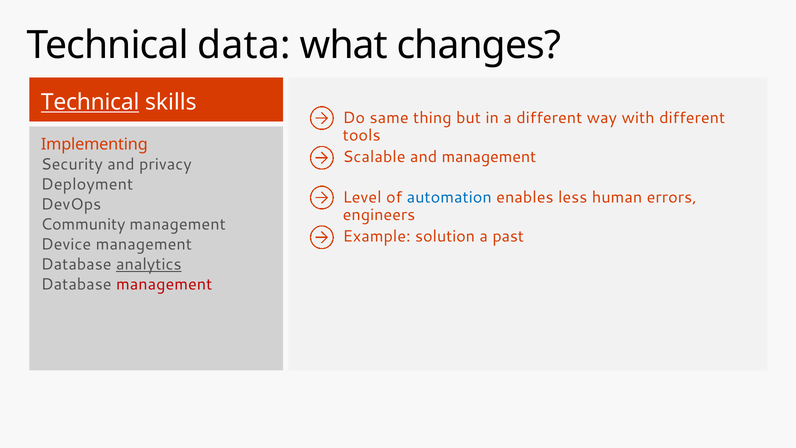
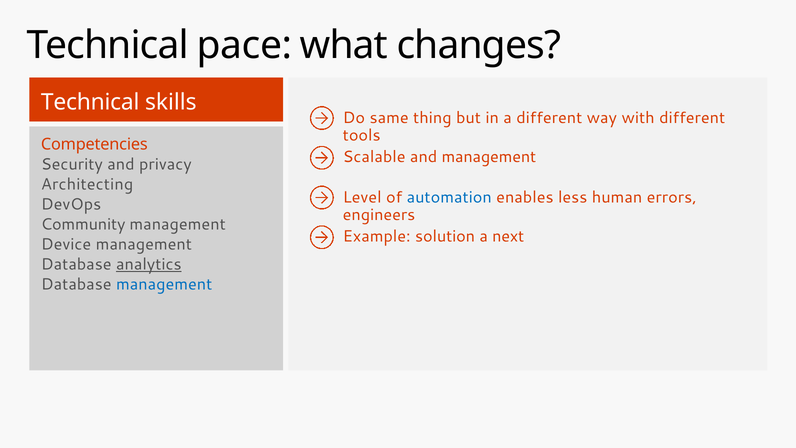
data: data -> pace (245, 46)
Technical underline: present -> none (90, 102)
Implementing: Implementing -> Competencies (94, 144)
Deployment: Deployment -> Architecting (87, 184)
past: past -> next (508, 236)
management colour: red -> blue (164, 284)
